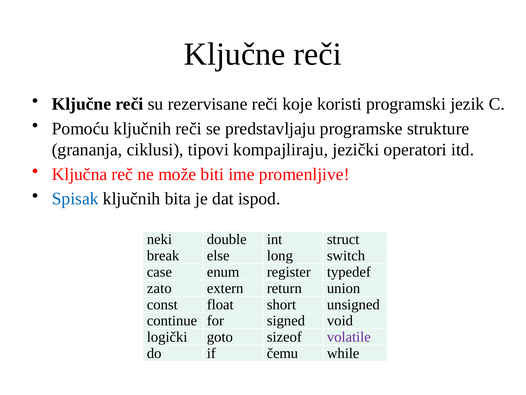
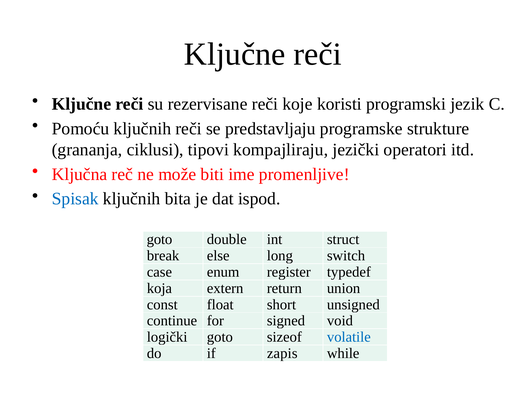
neki: neki -> goto (160, 239)
zato: zato -> koja (159, 288)
volatile colour: purple -> blue (349, 337)
čemu: čemu -> zapis (282, 353)
